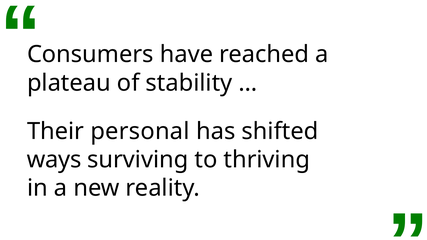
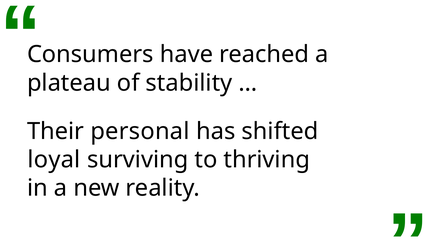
ways: ways -> loyal (54, 160)
